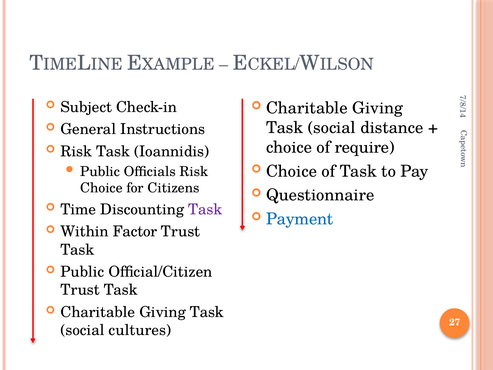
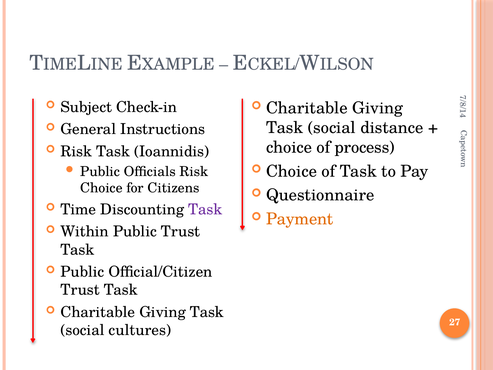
require: require -> process (365, 147)
Payment colour: blue -> orange (300, 219)
Within Factor: Factor -> Public (135, 231)
